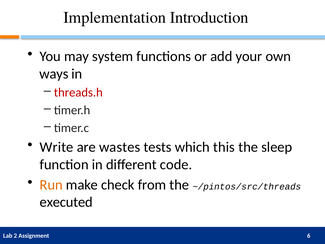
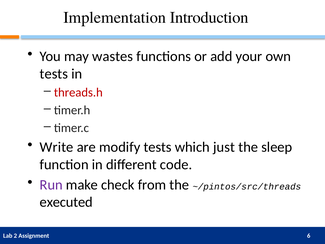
system: system -> wastes (113, 56)
ways: ways -> tests (54, 74)
wastes: wastes -> modify (120, 147)
this: this -> just (224, 147)
Run colour: orange -> purple (51, 185)
